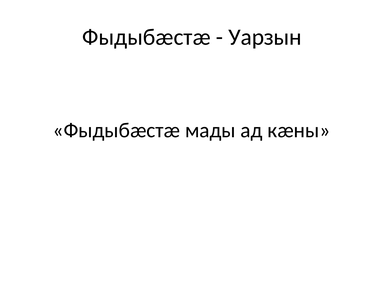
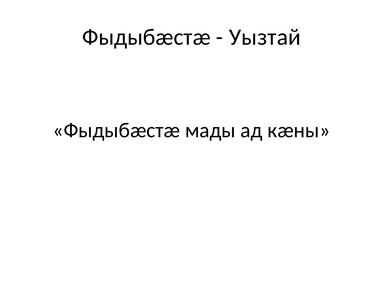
Уарзын: Уарзын -> Уызтай (265, 37)
